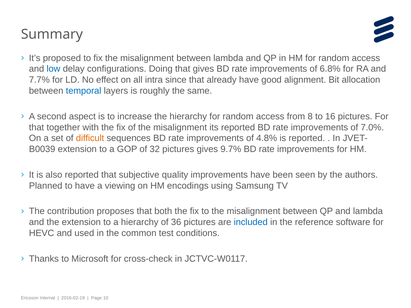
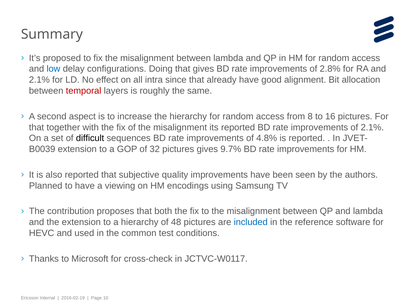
6.8%: 6.8% -> 2.8% (330, 69)
7.7%: 7.7% -> 2.1% (39, 80)
temporal colour: blue -> red (84, 91)
of 7.0%: 7.0% -> 2.1% (372, 127)
difficult colour: orange -> black (90, 138)
36: 36 -> 48 (176, 222)
